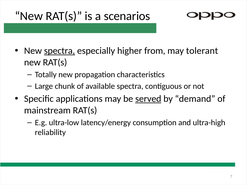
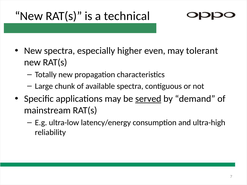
scenarios: scenarios -> technical (127, 16)
spectra underline: present -> none (60, 51)
from: from -> even (155, 51)
